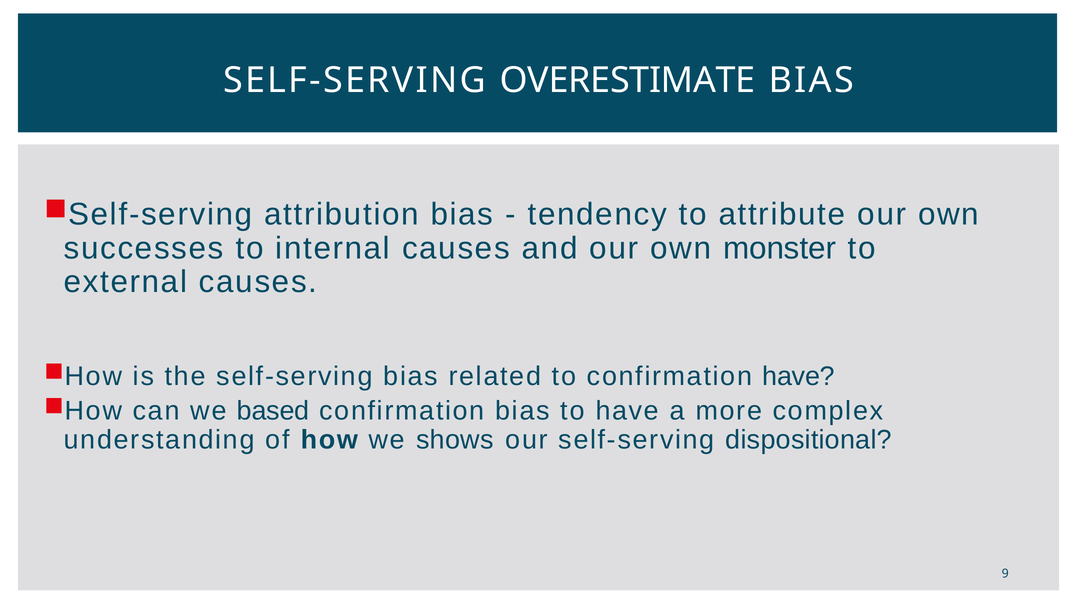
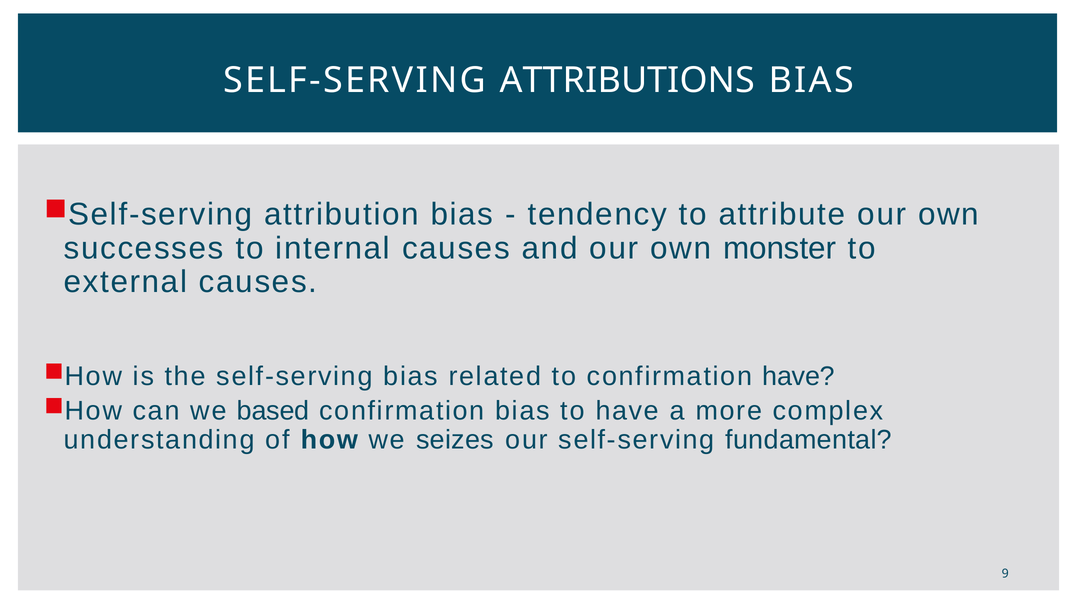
OVERESTIMATE: OVERESTIMATE -> ATTRIBUTIONS (627, 81)
shows: shows -> seizes (455, 440)
dispositional: dispositional -> fundamental (809, 440)
